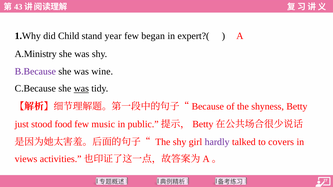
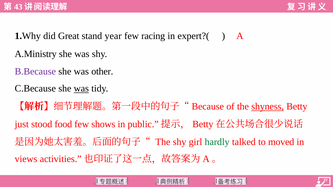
Child: Child -> Great (69, 36)
began: began -> racing (153, 36)
wine: wine -> other (102, 72)
shyness underline: none -> present (268, 107)
music: music -> shows (103, 124)
hardly colour: purple -> green (217, 142)
covers: covers -> moved (281, 142)
